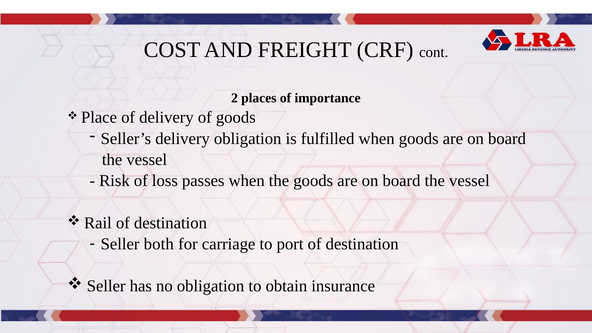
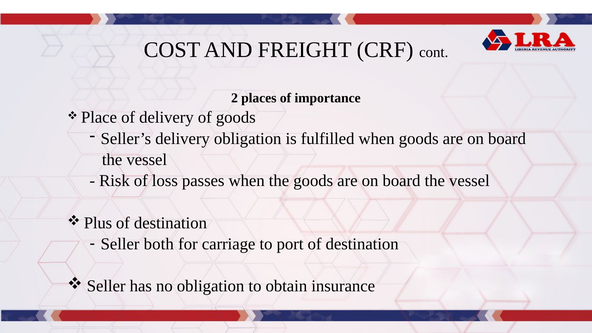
Rail: Rail -> Plus (98, 223)
